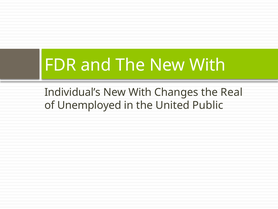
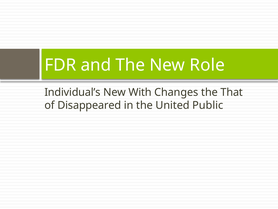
The New With: With -> Role (207, 65)
Real: Real -> That (232, 92)
Unemployed: Unemployed -> Disappeared (89, 105)
